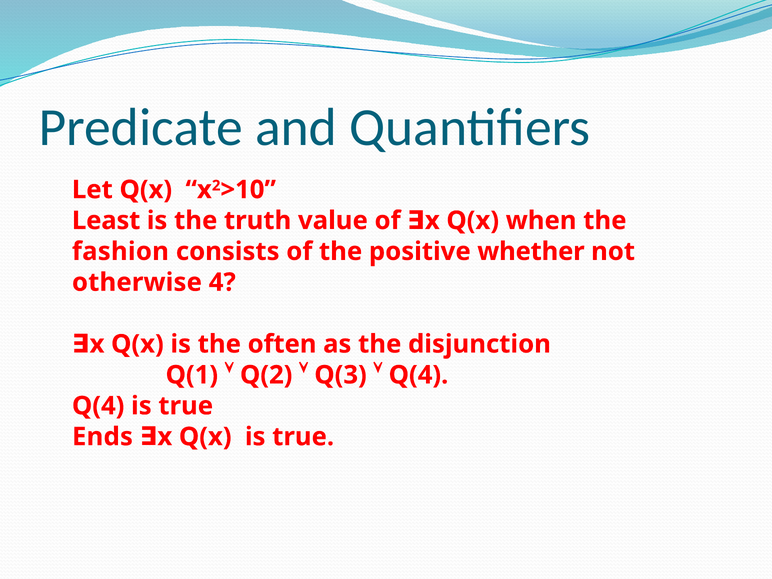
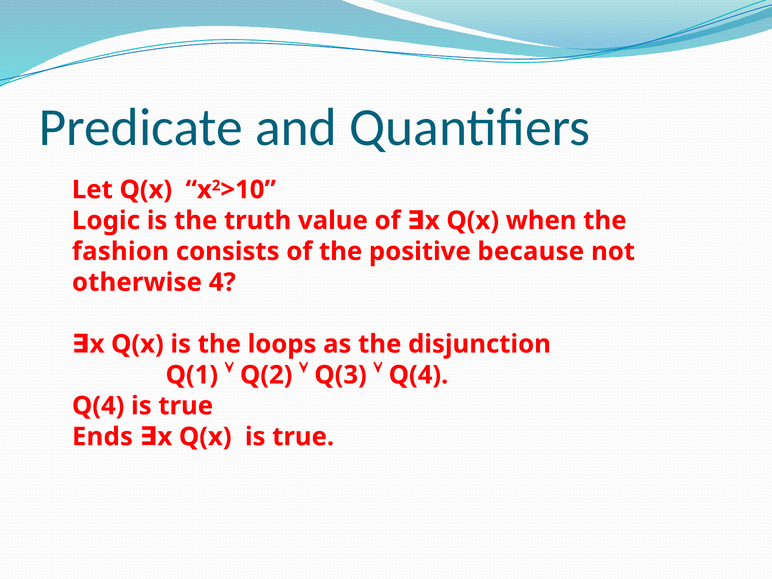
Least: Least -> Logic (106, 221)
whether: whether -> because (531, 251)
often: often -> loops (282, 344)
